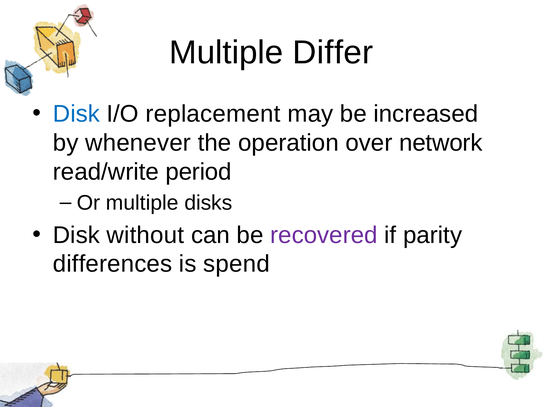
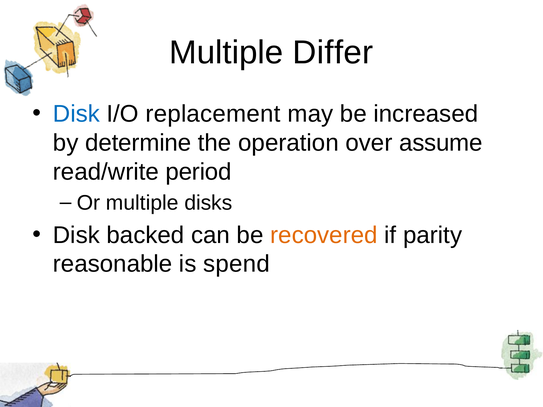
whenever: whenever -> determine (138, 143)
network: network -> assume (441, 143)
without: without -> backed (145, 235)
recovered colour: purple -> orange (324, 235)
differences: differences -> reasonable (113, 264)
